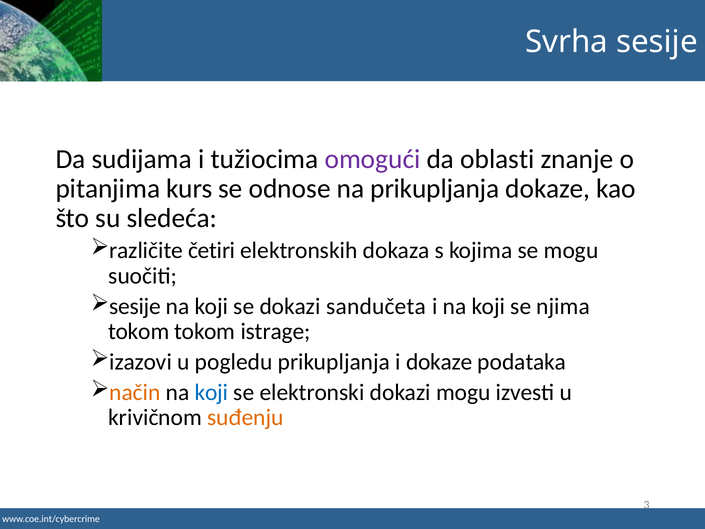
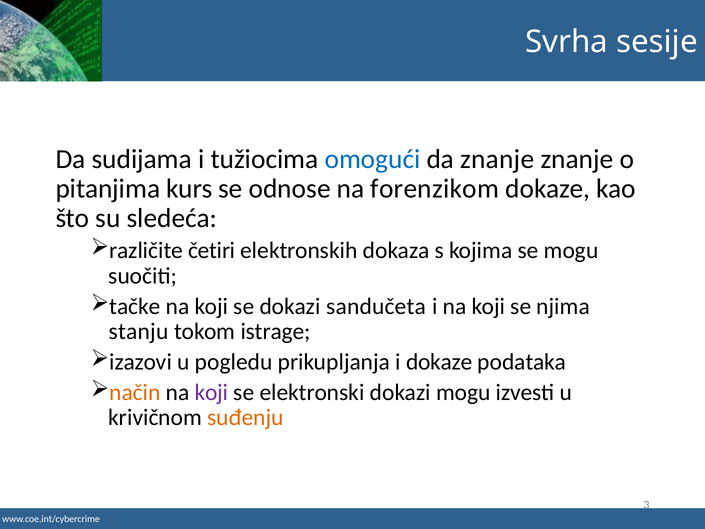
omogući colour: purple -> blue (373, 159)
da oblasti: oblasti -> znanje (497, 159)
na prikupljanja: prikupljanja -> forenzikom (435, 189)
sesije: sesije -> tačke (135, 306)
tokom: tokom -> stanju (139, 332)
koji colour: blue -> purple (212, 392)
